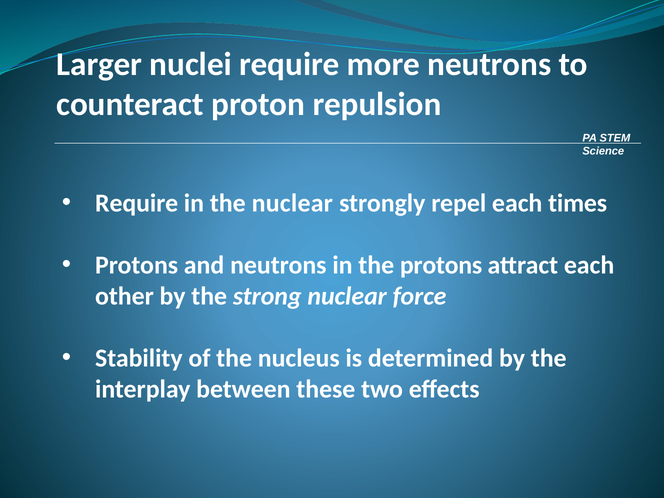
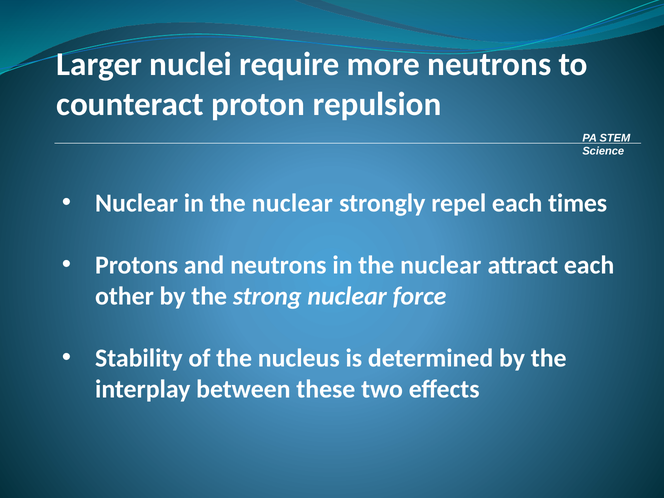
Require: Require -> Nuclear (137, 203)
neutrons in the protons: protons -> nuclear (441, 265)
